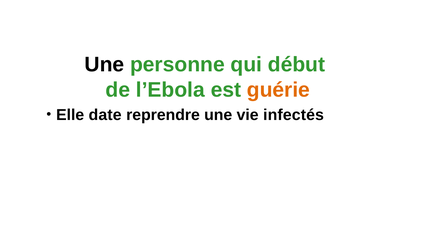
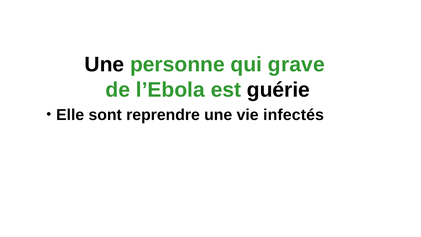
début: début -> grave (296, 65)
guérie colour: orange -> black (278, 90)
date: date -> sont (105, 115)
